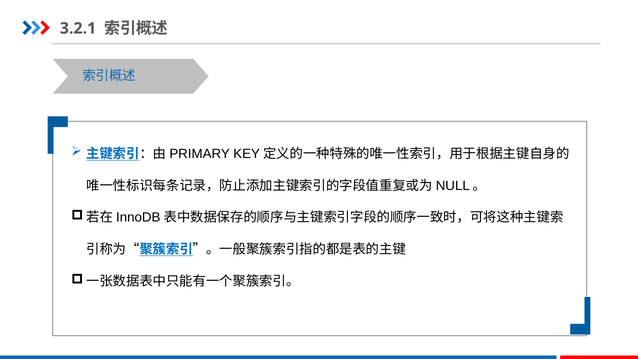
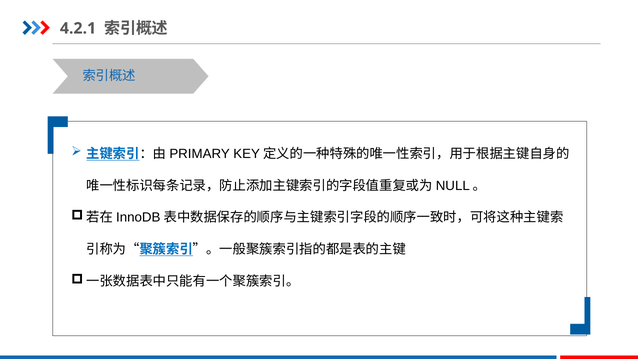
3.2.1: 3.2.1 -> 4.2.1 (78, 28)
